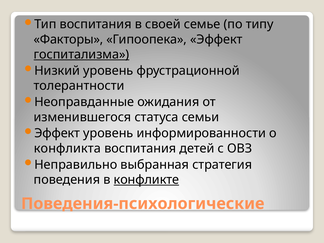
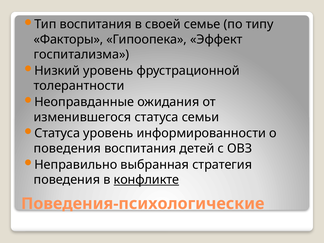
госпитализма underline: present -> none (81, 54)
Эффект: Эффект -> Статуса (57, 133)
конфликта: конфликта -> поведения (67, 148)
